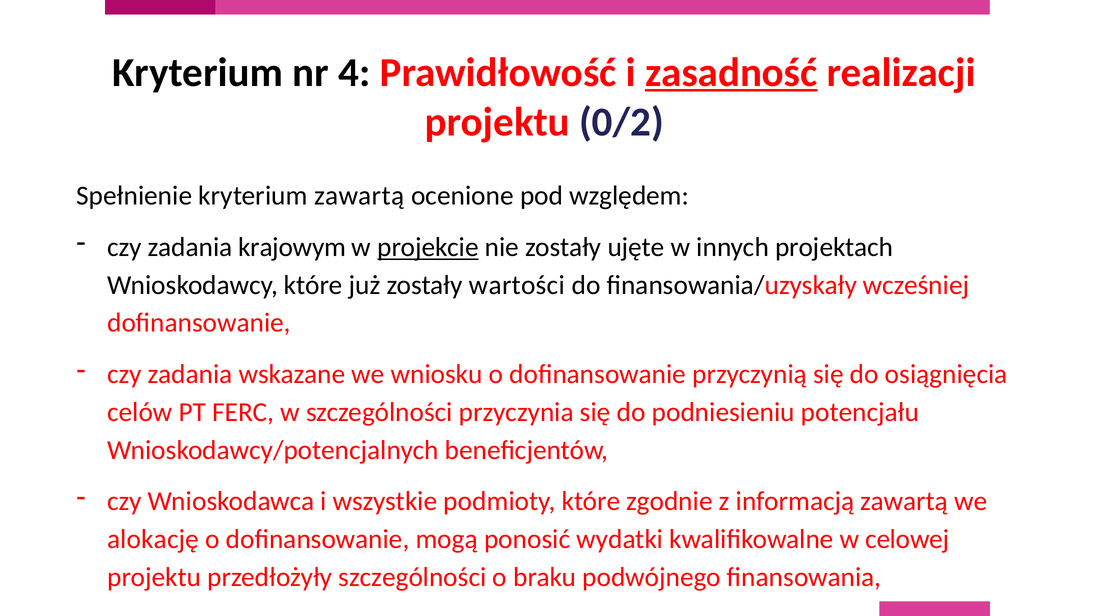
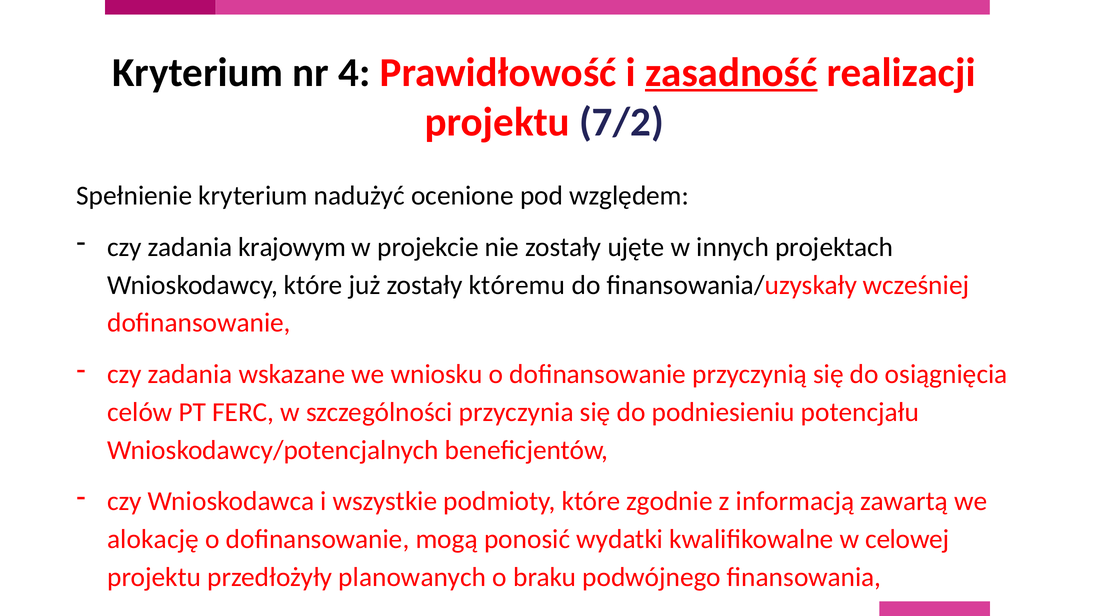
0/2: 0/2 -> 7/2 (622, 122)
kryterium zawartą: zawartą -> nadużyć (359, 196)
projekcie underline: present -> none (428, 247)
wartości: wartości -> któremu (517, 285)
przedłożyły szczególności: szczególności -> planowanych (412, 577)
